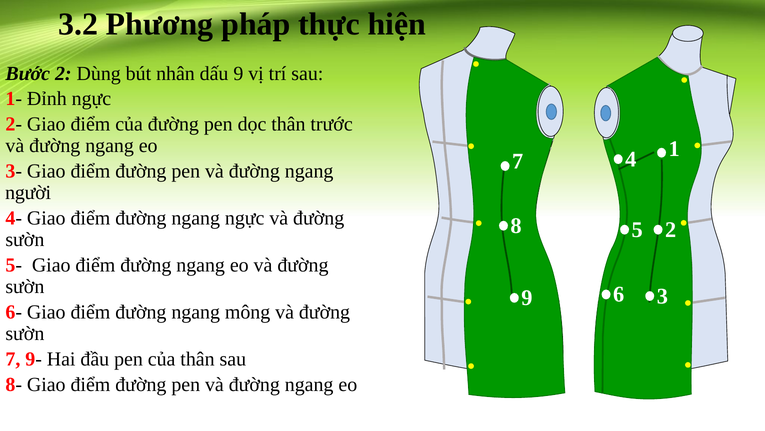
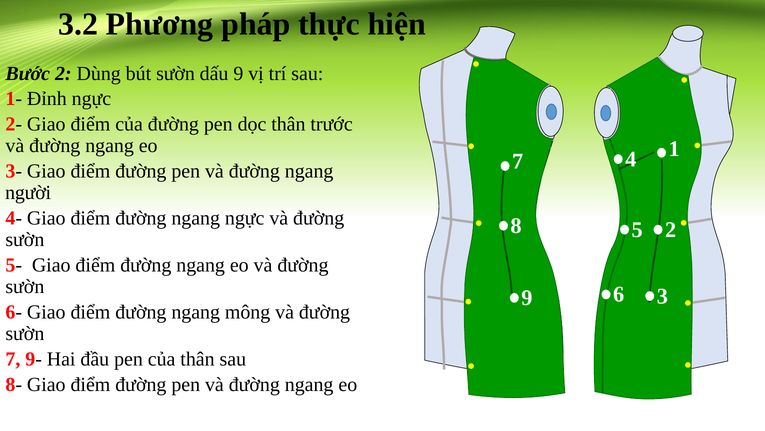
bút nhân: nhân -> sườn (176, 73)
